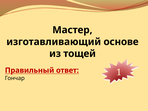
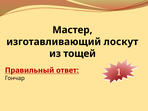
основе: основе -> лоскут (121, 42)
